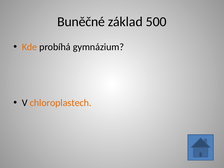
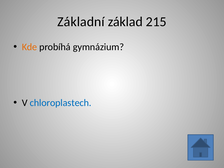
Buněčné: Buněčné -> Základní (81, 22)
500: 500 -> 215 (156, 22)
chloroplastech colour: orange -> blue (61, 103)
